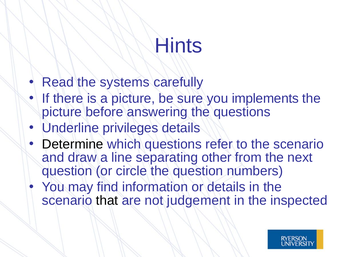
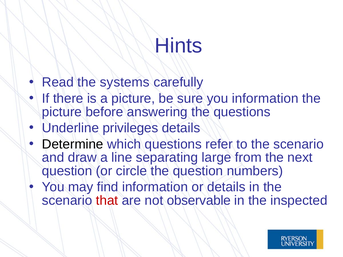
you implements: implements -> information (265, 99)
other: other -> large (217, 158)
that colour: black -> red (107, 201)
judgement: judgement -> observable (199, 201)
